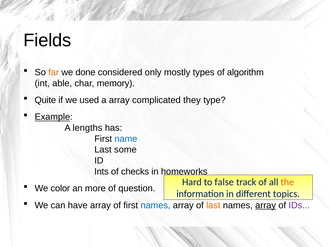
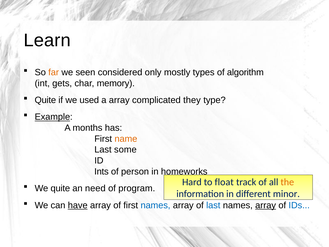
Fields: Fields -> Learn (47, 40)
done: done -> seen (85, 72)
able: able -> gets (62, 83)
lengths: lengths -> months (88, 128)
name colour: blue -> orange (126, 139)
checks: checks -> person (135, 171)
false: false -> float (224, 182)
We color: color -> quite (60, 188)
more: more -> need (95, 188)
question: question -> program (137, 188)
topics: topics -> minor (286, 194)
have underline: none -> present (78, 205)
last colour: orange -> blue (213, 205)
IDs colour: purple -> blue (299, 205)
